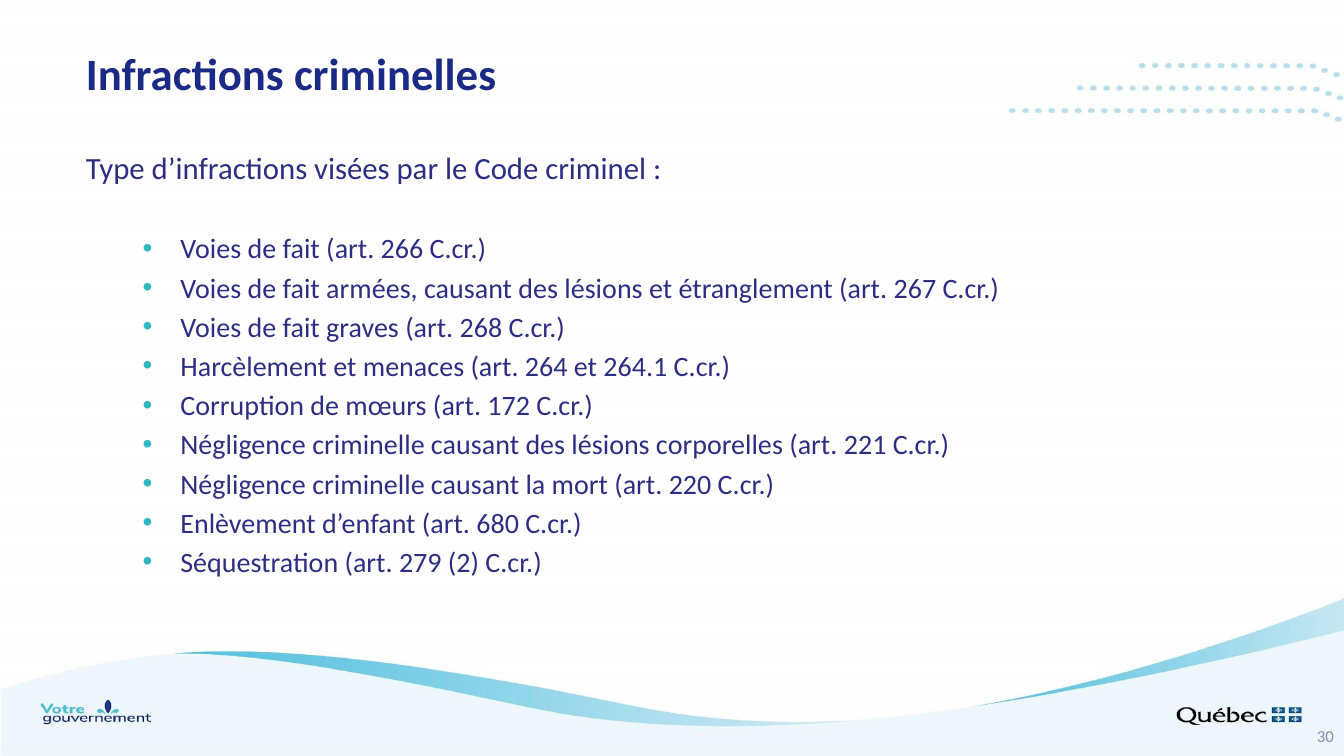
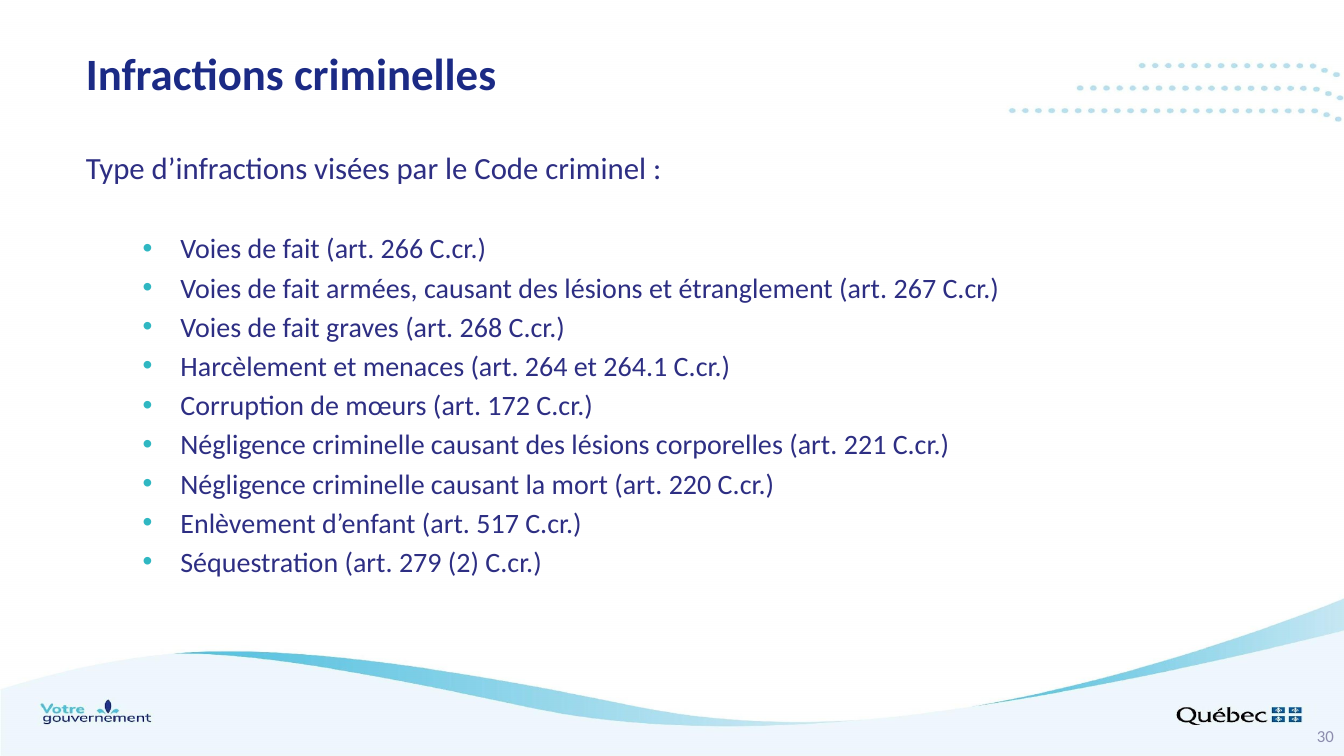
680: 680 -> 517 (498, 524)
